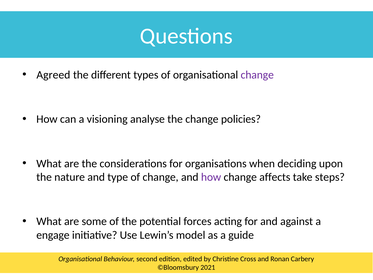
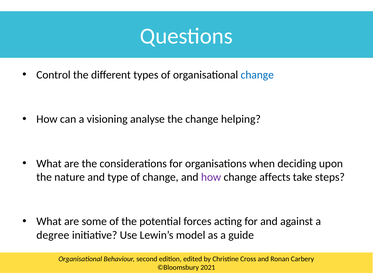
Agreed: Agreed -> Control (53, 75)
change colour: purple -> blue (257, 75)
policies: policies -> helping (241, 119)
engage: engage -> degree (53, 235)
